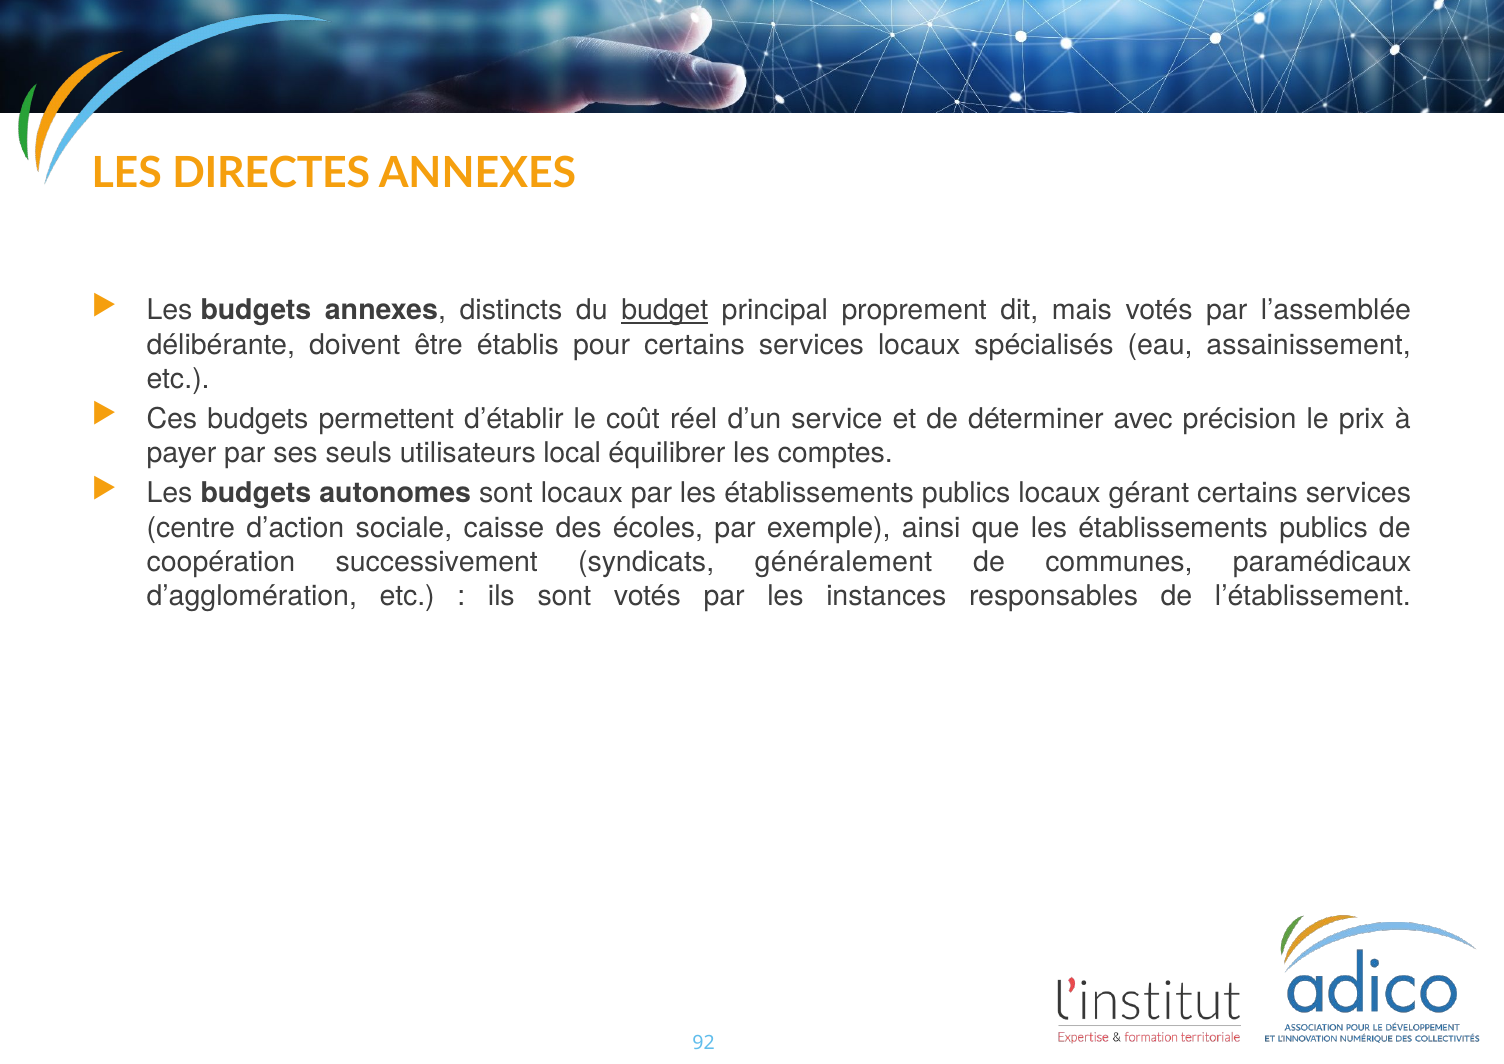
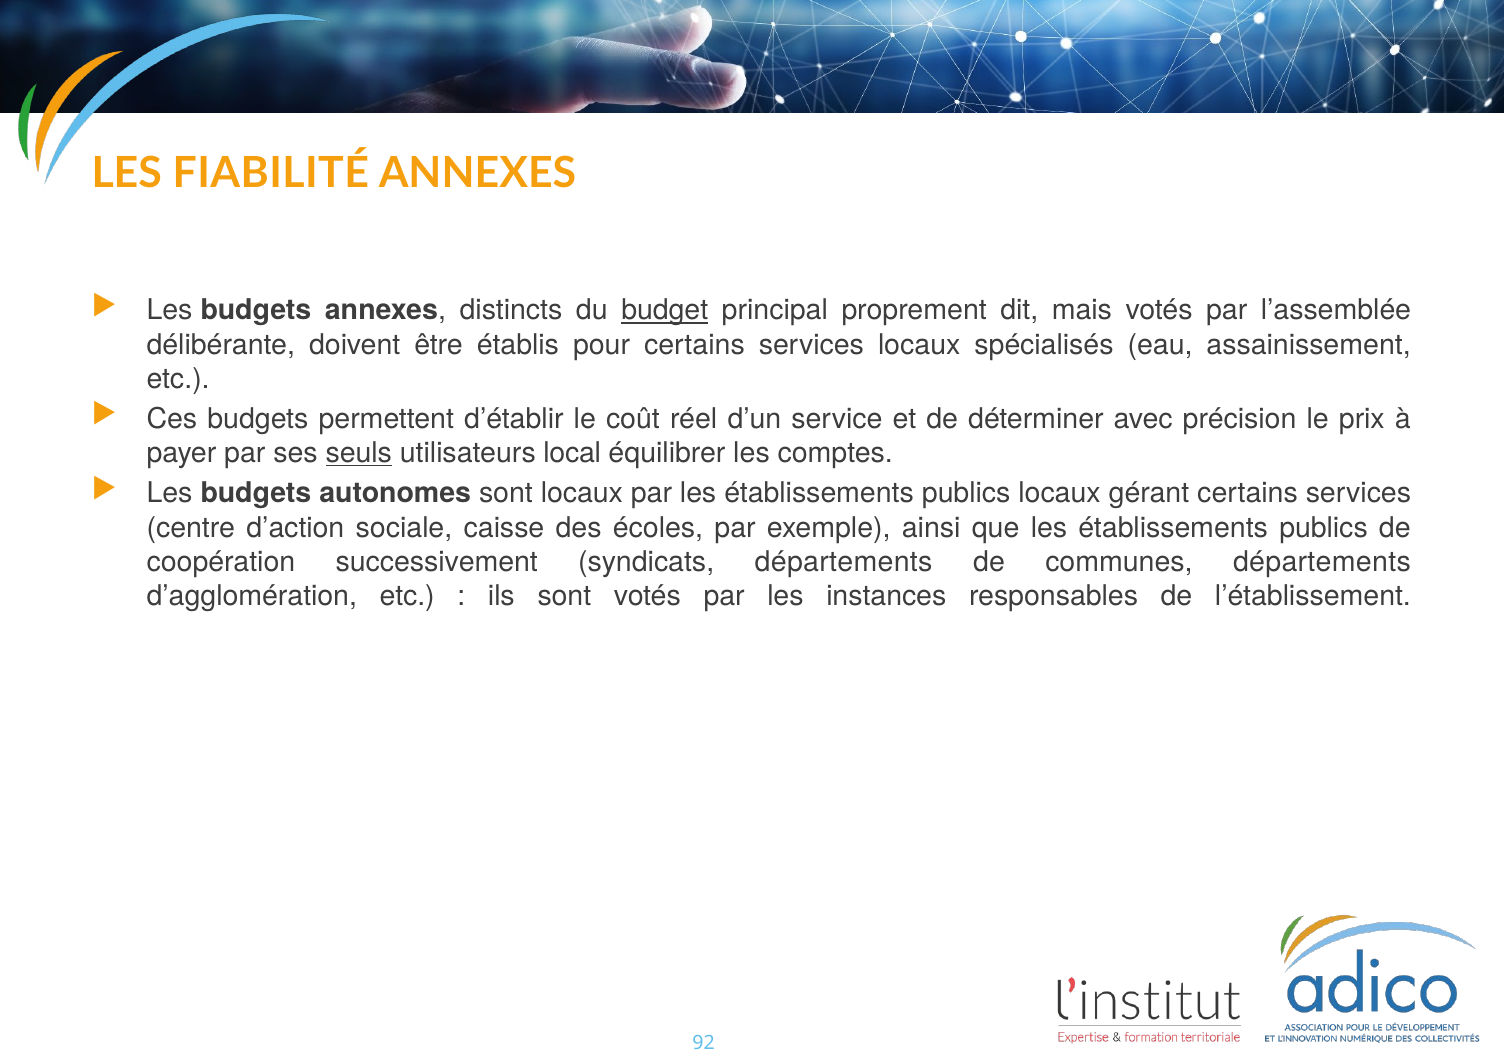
DIRECTES: DIRECTES -> FIABILITÉ (271, 173)
seuls underline: none -> present (359, 453)
syndicats généralement: généralement -> départements (844, 562)
communes paramédicaux: paramédicaux -> départements (1322, 562)
